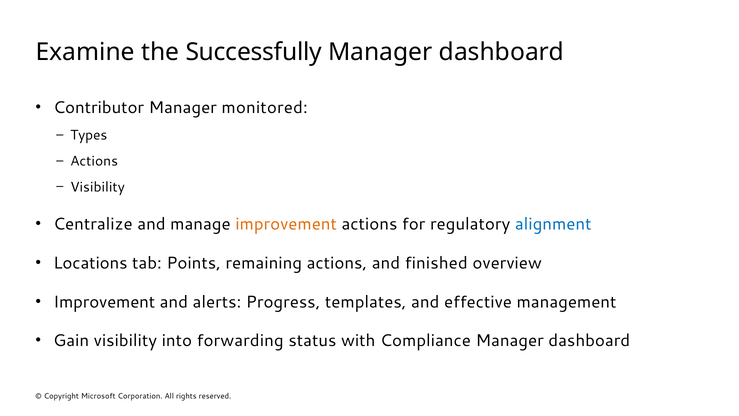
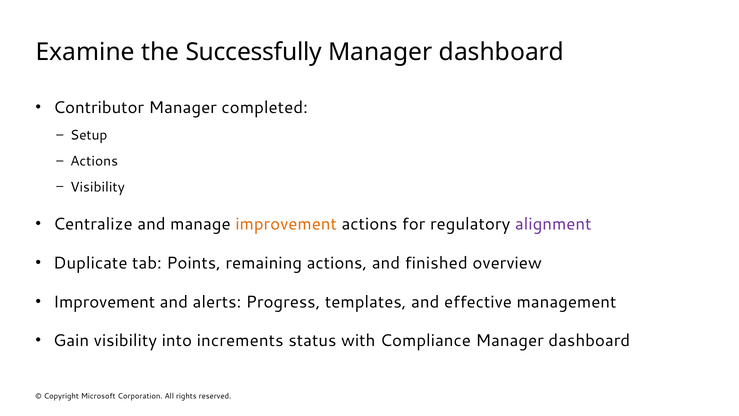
monitored: monitored -> completed (265, 108)
Types: Types -> Setup (89, 135)
alignment colour: blue -> purple (553, 224)
Locations: Locations -> Duplicate (90, 263)
forwarding: forwarding -> increments (240, 341)
